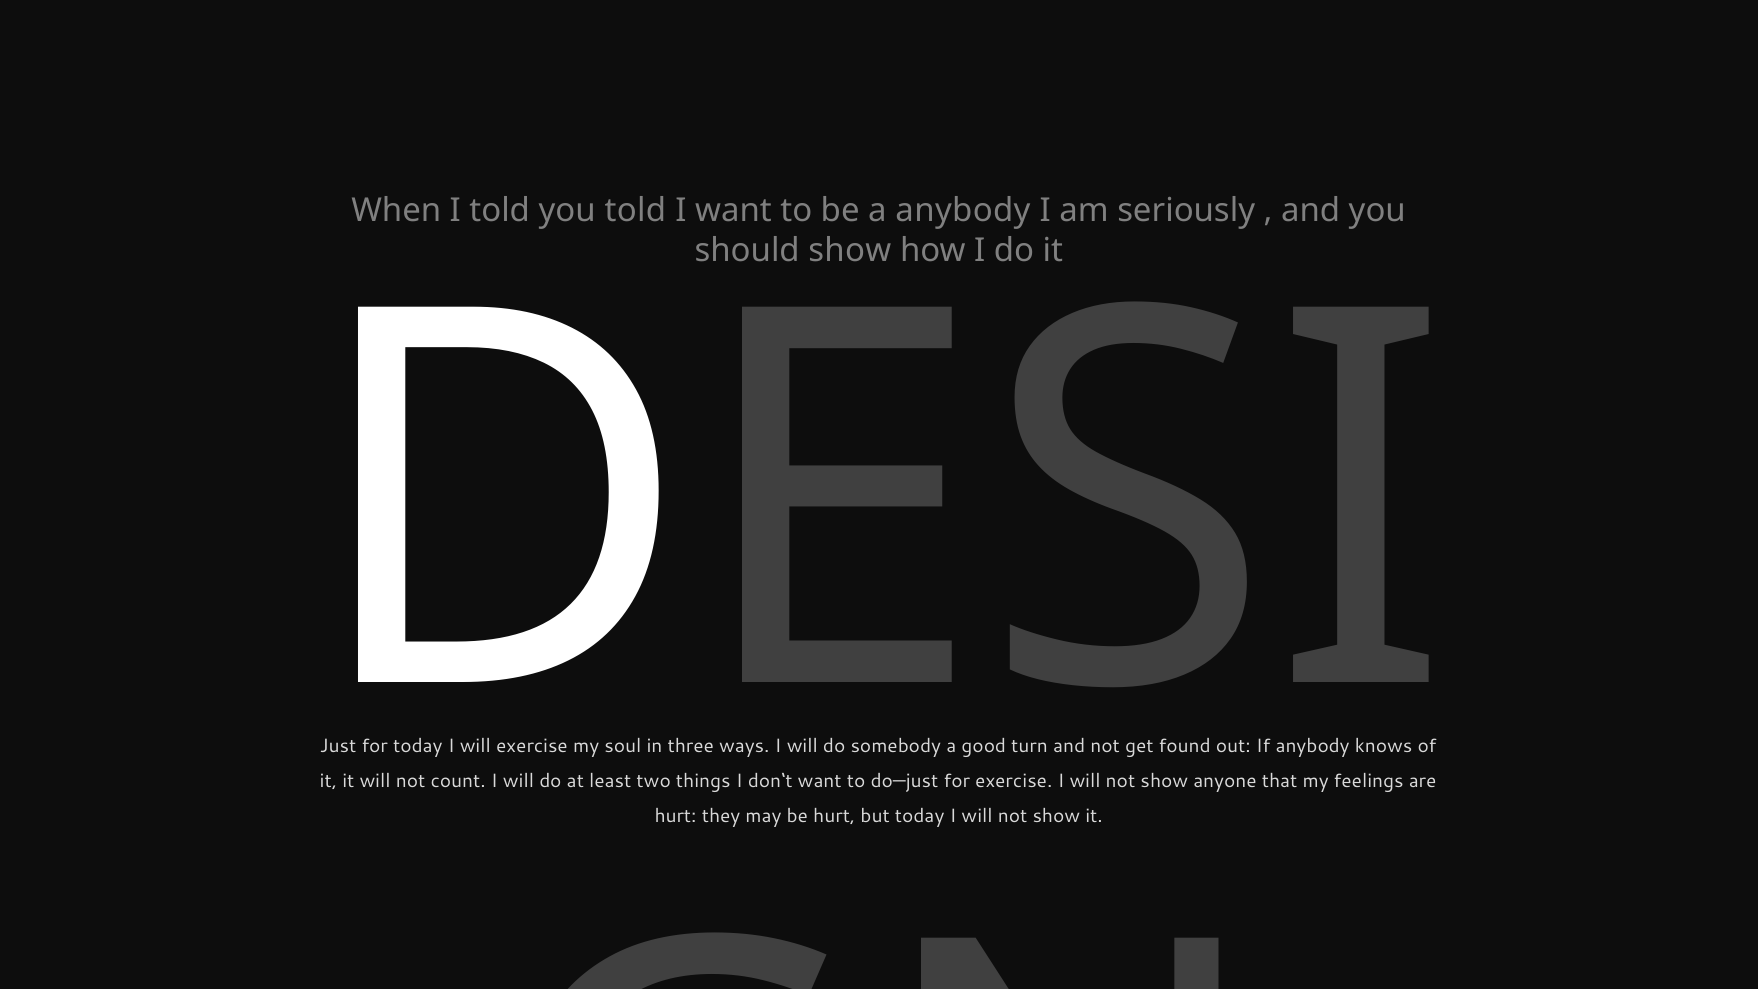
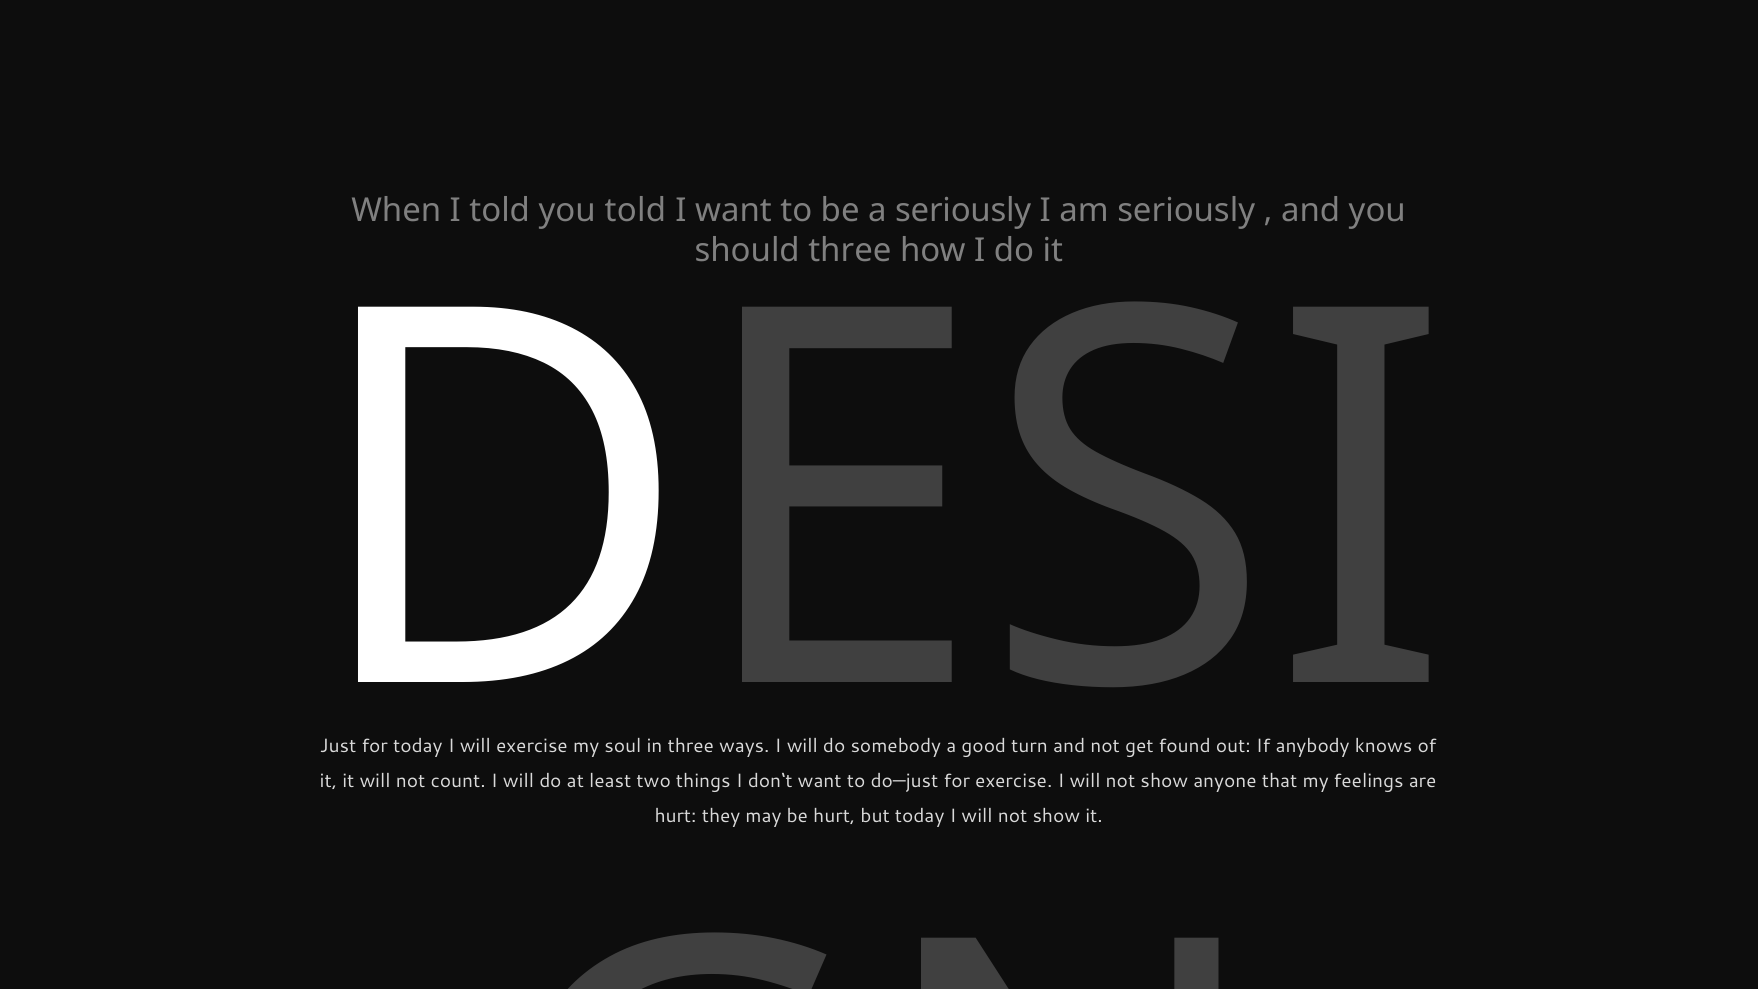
a anybody: anybody -> seriously (963, 211)
should show: show -> three (850, 250)
